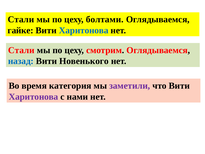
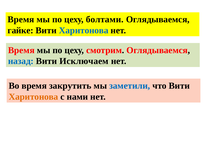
Стали: Стали -> Время (21, 19)
Стали: Стали -> Время (21, 50)
Новенького: Новенького -> Исключаем (84, 61)
категория: категория -> закрутить (70, 86)
заметили colour: purple -> blue (130, 86)
Харитонова colour: purple -> orange (33, 97)
